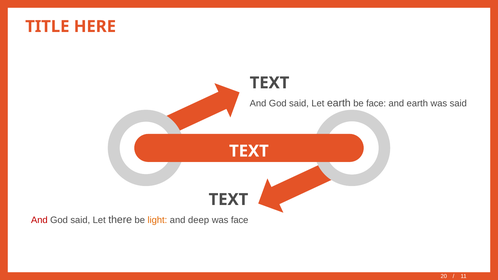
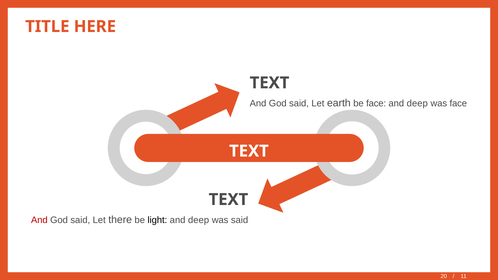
earth: earth -> deep (417, 104)
was said: said -> face (458, 104)
light colour: orange -> black (157, 220)
was face: face -> said (240, 220)
